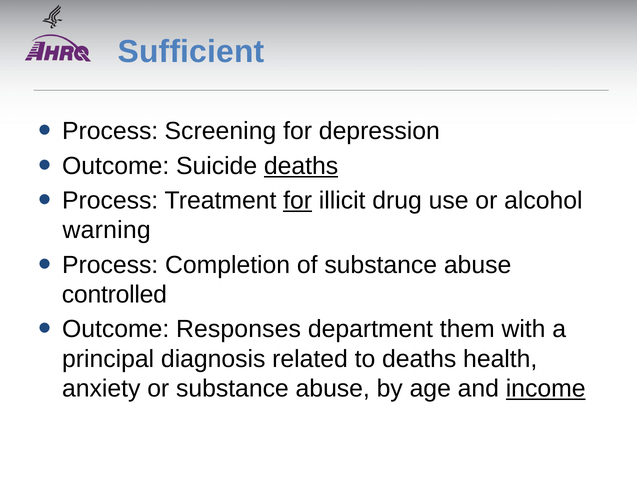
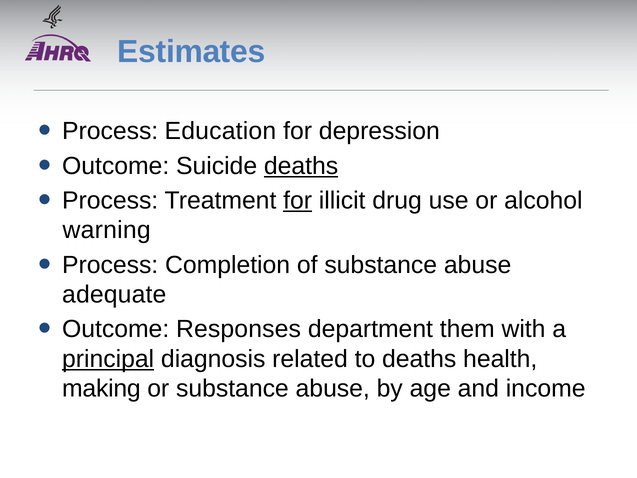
Sufficient: Sufficient -> Estimates (191, 52)
Screening: Screening -> Education (220, 131)
controlled: controlled -> adequate (114, 294)
principal underline: none -> present (108, 359)
anxiety: anxiety -> making (101, 388)
income underline: present -> none (546, 388)
